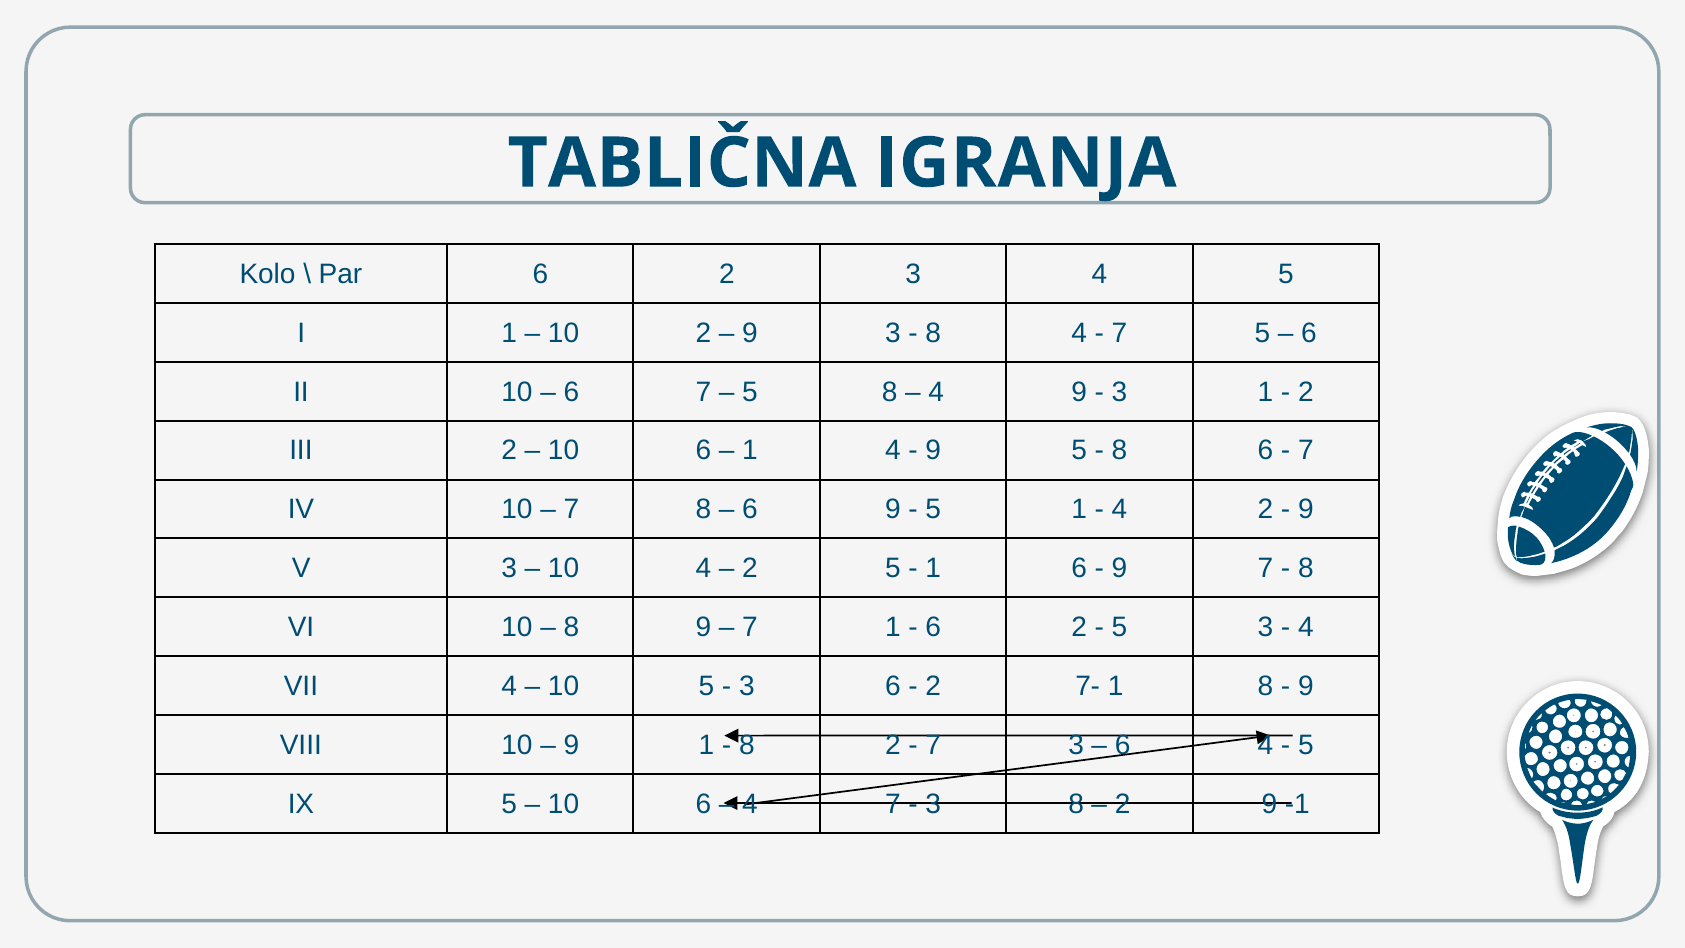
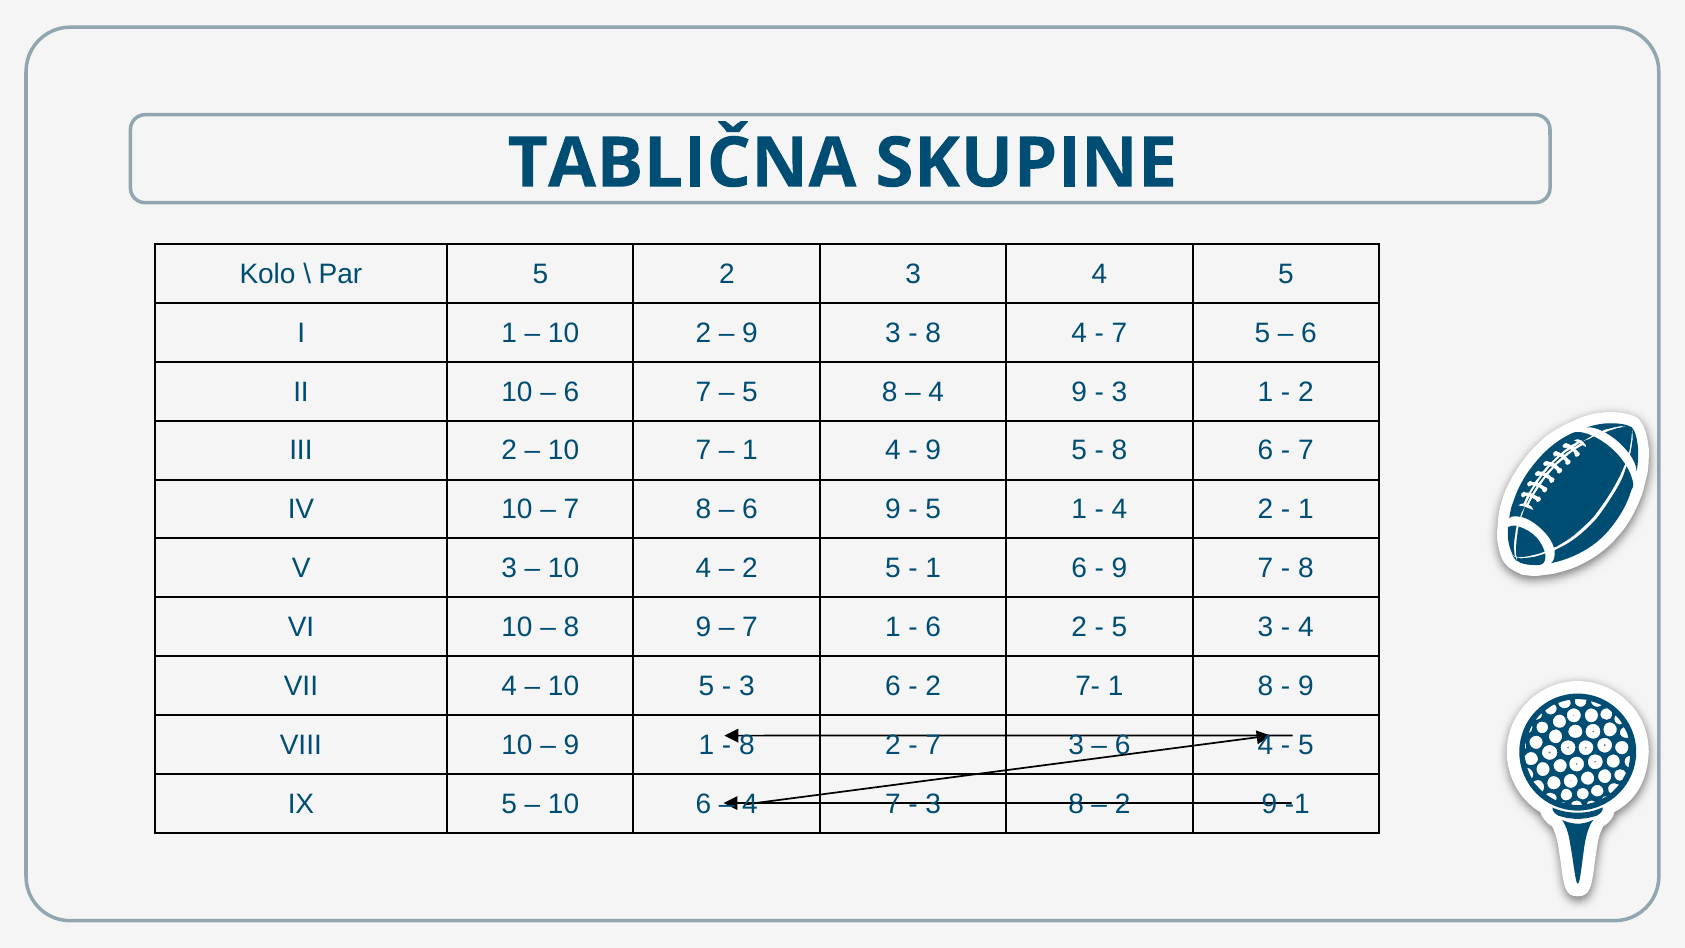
IGRANJA: IGRANJA -> SKUPINE (1026, 163)
Par 6: 6 -> 5 (541, 274)
6: 6 -> 7 (703, 451)
9: 9 -> 1 (1306, 510)
